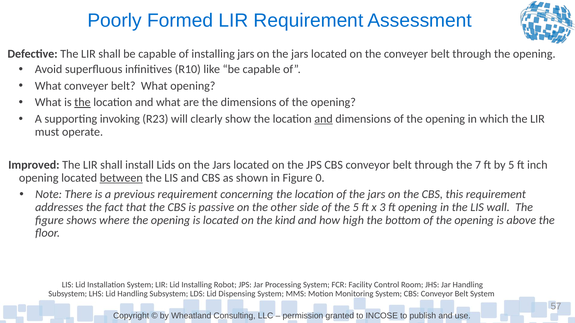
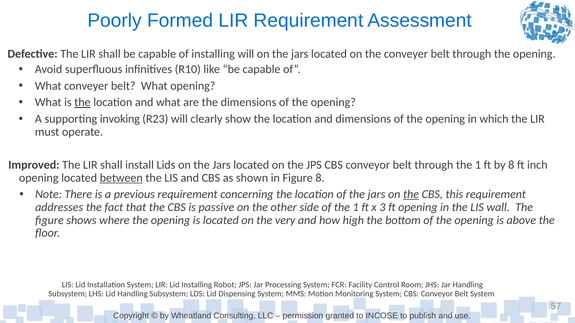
installing jars: jars -> will (246, 54)
and underline: present -> none (324, 119)
through the 7: 7 -> 1 (478, 165)
by 5: 5 -> 8 (511, 165)
Figure 0: 0 -> 8 (320, 178)
the underline: none -> present (411, 194)
of the 5: 5 -> 1 (356, 207)
kind: kind -> very (285, 220)
